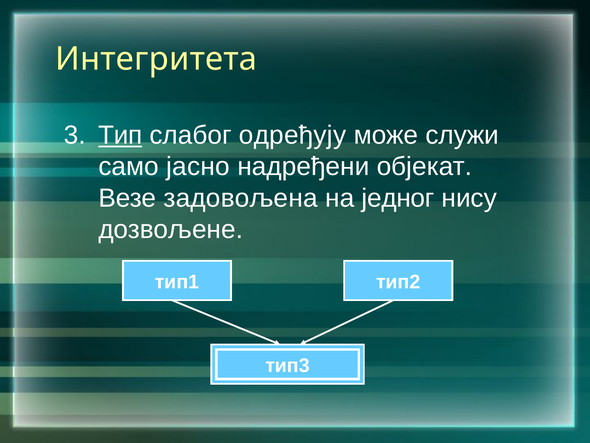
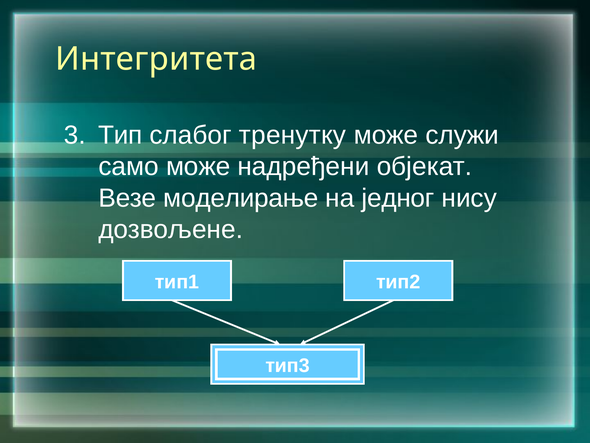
Тип underline: present -> none (120, 135)
одређују: одређују -> тренутку (293, 135)
само јасно: јасно -> може (198, 166)
задовољена: задовољена -> моделирање (241, 198)
